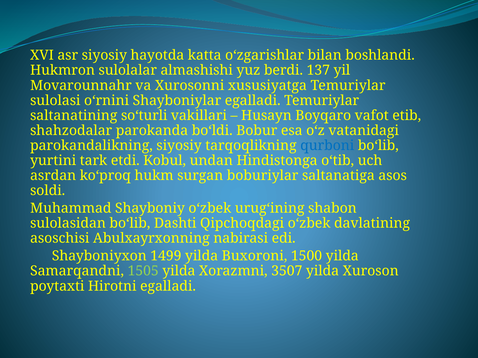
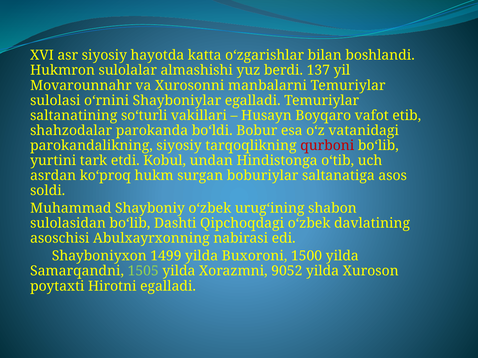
xususiyatga: xususiyatga -> manbalarni (267, 86)
qurboni colour: blue -> red (327, 146)
3507: 3507 -> 9052 (287, 271)
